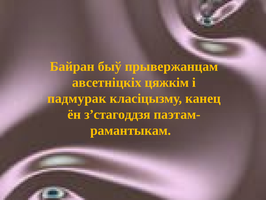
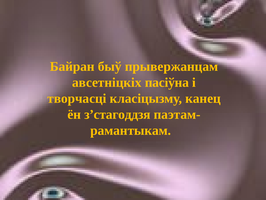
цяжкім: цяжкім -> пасіўна (167, 82)
падмурак: падмурак -> творчасці (77, 98)
